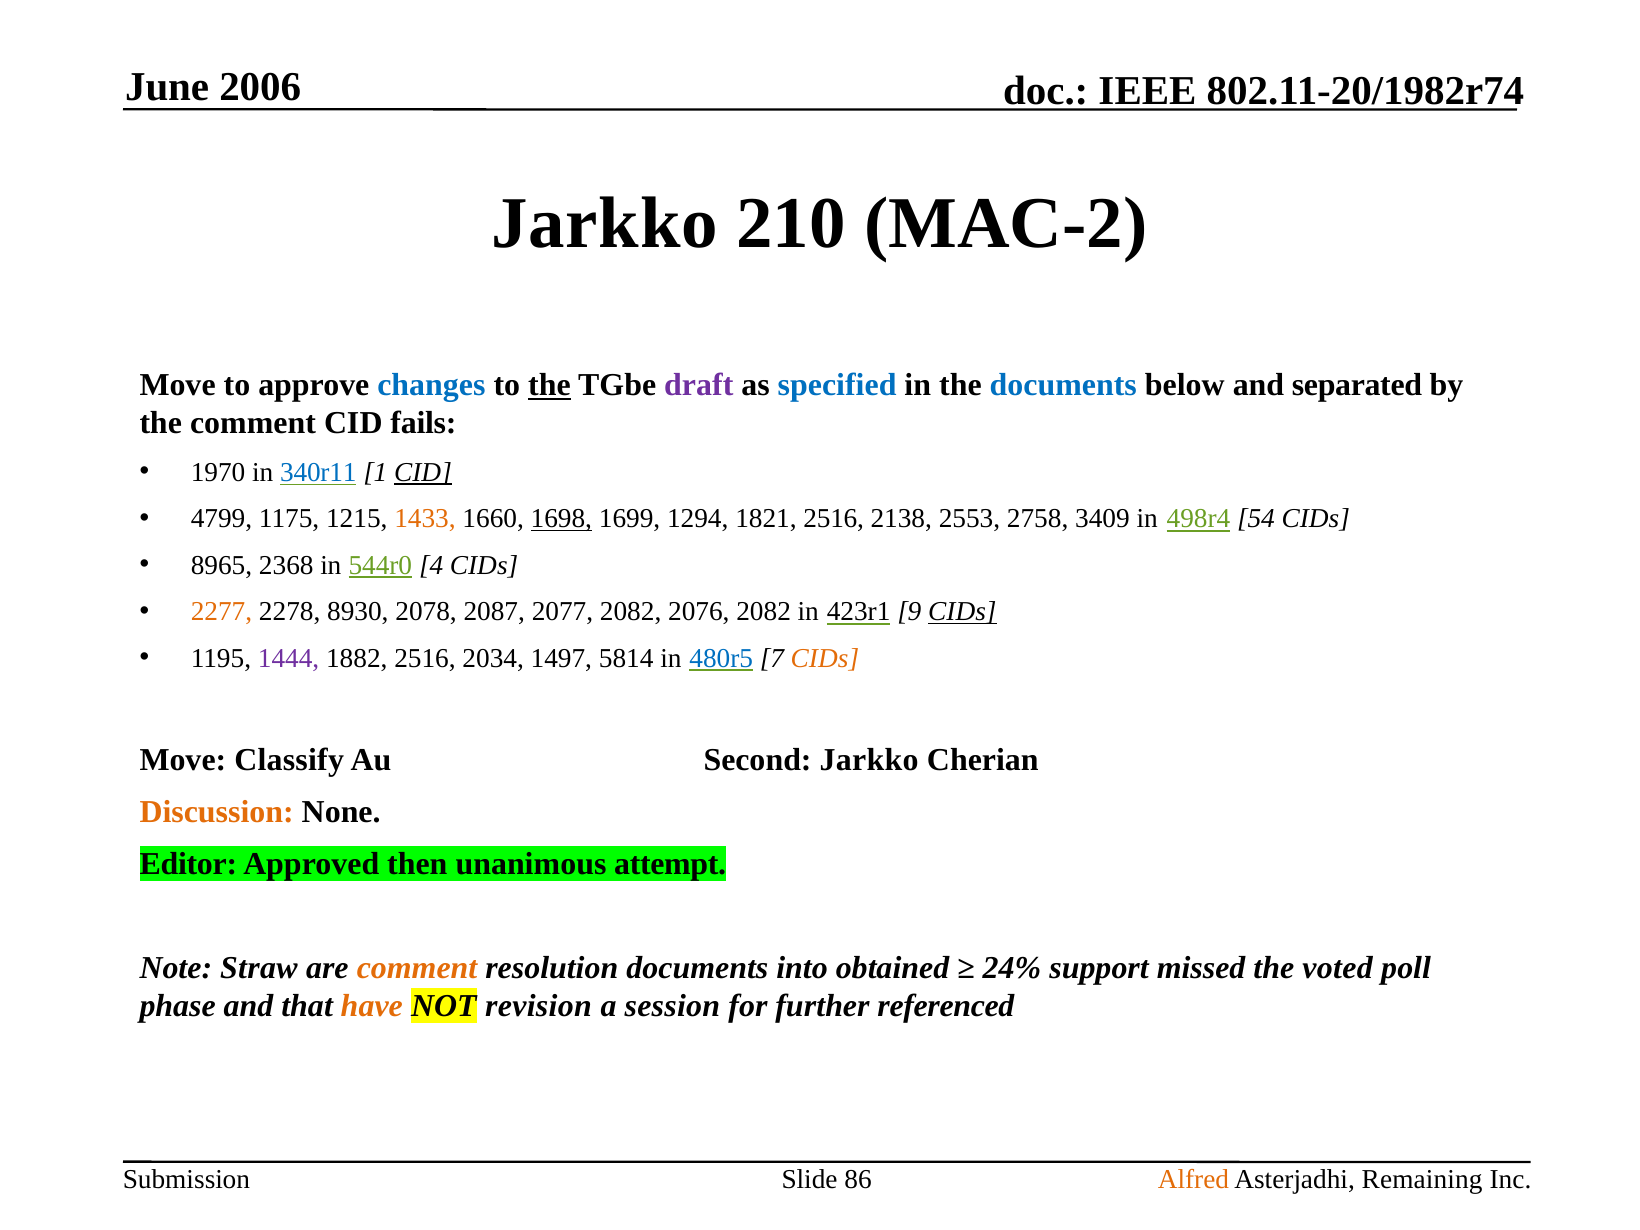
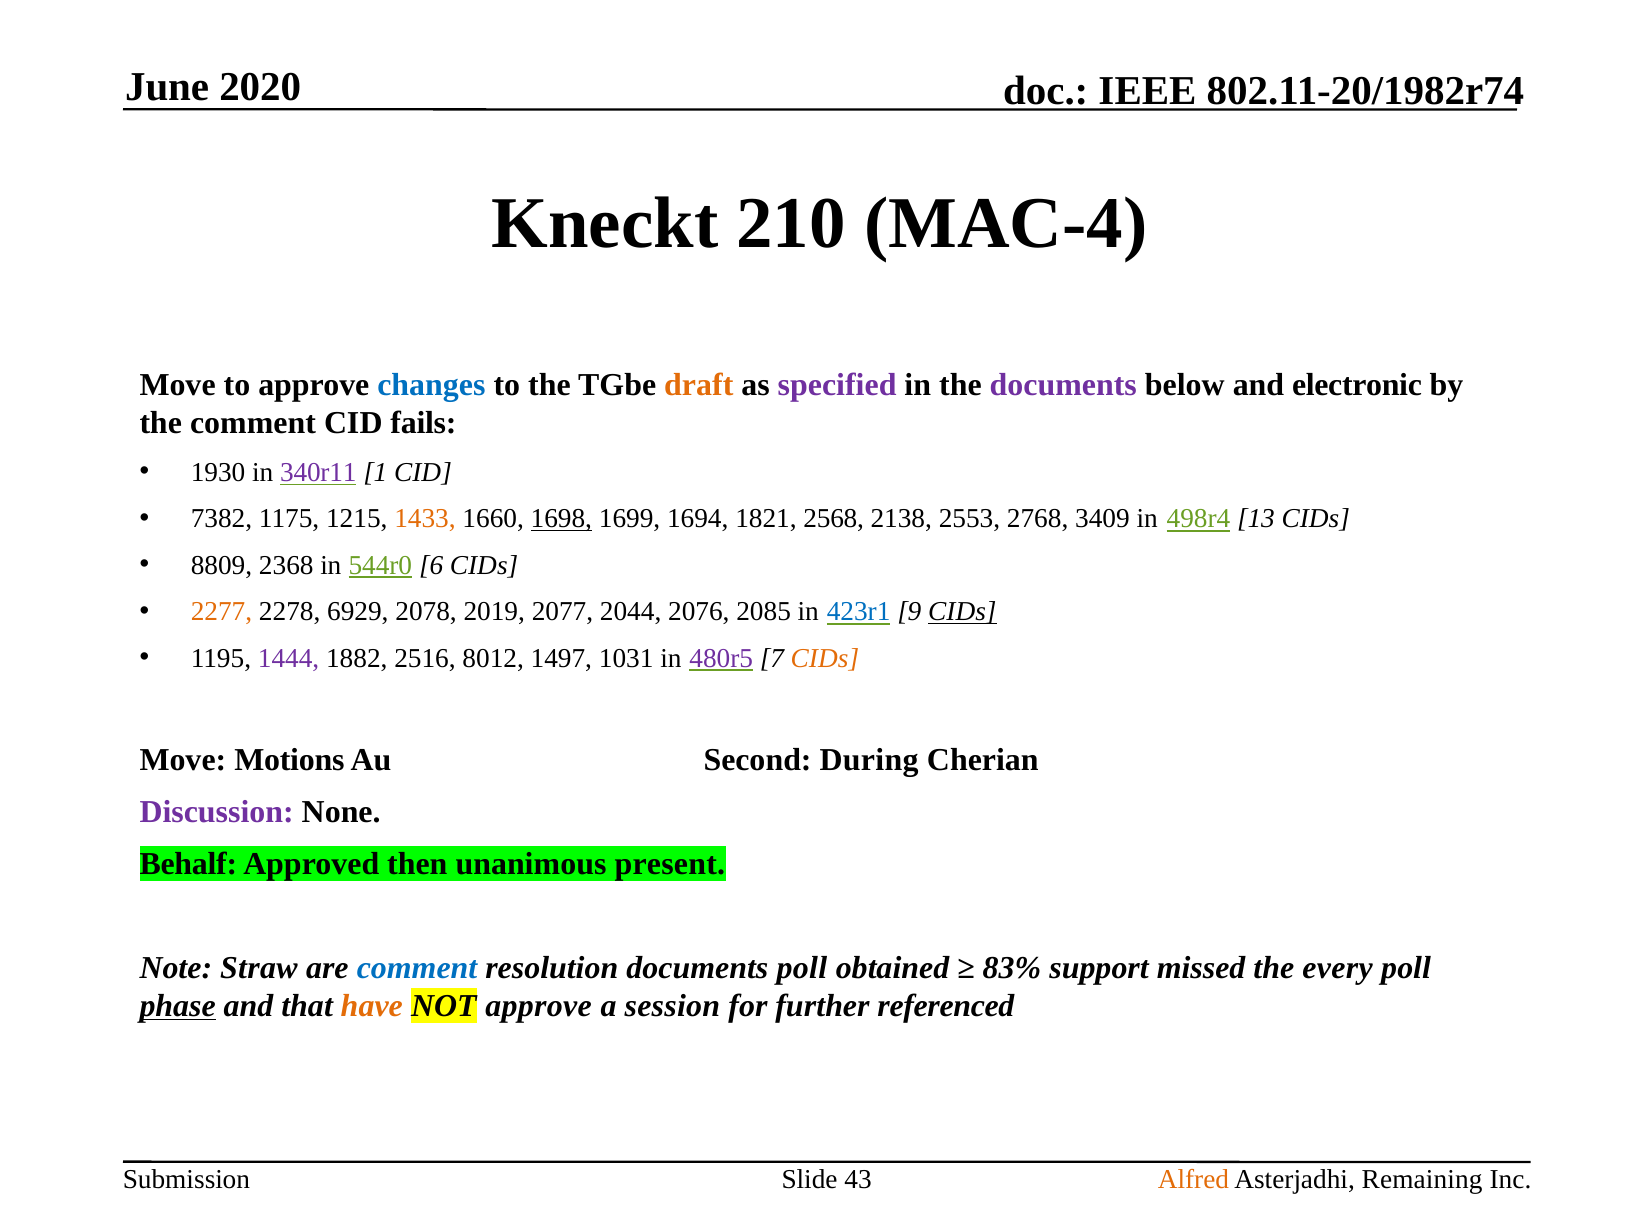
2006: 2006 -> 2020 (260, 87)
Jarkko: Jarkko -> Kneckt (605, 224)
MAC-2: MAC-2 -> MAC-4 (1006, 224)
the underline: present -> none (549, 385)
draft colour: purple -> orange (699, 385)
specified colour: blue -> purple (837, 385)
documents colour: blue -> purple (1063, 385)
separated: separated -> electronic (1357, 385)
1970: 1970 -> 1930 (218, 472)
340r11 colour: blue -> purple (318, 472)
CID underline: present -> none (423, 472)
4799: 4799 -> 7382 (222, 519)
1294: 1294 -> 1694 (698, 519)
1821 2516: 2516 -> 2568 (834, 519)
2758: 2758 -> 2768 (1038, 519)
54: 54 -> 13 (1256, 519)
8965: 8965 -> 8809 (222, 565)
4: 4 -> 6 (431, 565)
8930: 8930 -> 6929 (358, 612)
2087: 2087 -> 2019 (494, 612)
2077 2082: 2082 -> 2044 (631, 612)
2076 2082: 2082 -> 2085 (764, 612)
423r1 colour: black -> blue (859, 612)
2034: 2034 -> 8012 (493, 658)
5814: 5814 -> 1031 (626, 658)
480r5 colour: blue -> purple (721, 658)
Classify: Classify -> Motions (289, 760)
Second Jarkko: Jarkko -> During (869, 760)
Discussion colour: orange -> purple (217, 812)
Editor: Editor -> Behalf (188, 864)
attempt: attempt -> present (670, 864)
comment colour: orange -> blue (417, 968)
documents into: into -> poll (802, 968)
24%: 24% -> 83% (1012, 968)
voted: voted -> every (1338, 968)
phase underline: none -> present (178, 1006)
NOT revision: revision -> approve (539, 1006)
86: 86 -> 43 (858, 1180)
